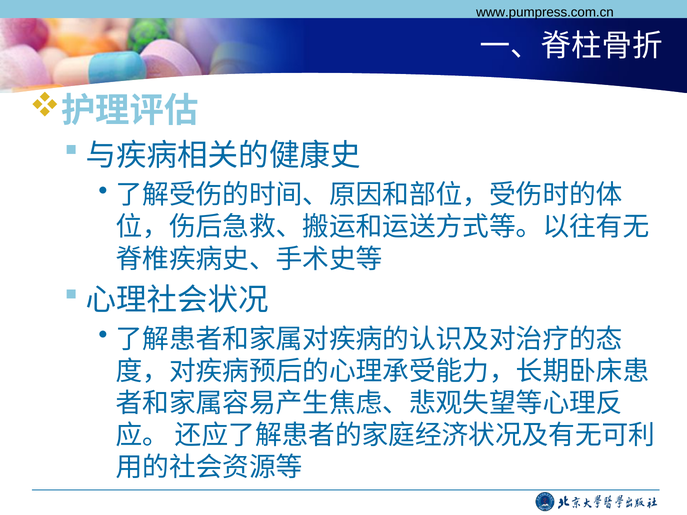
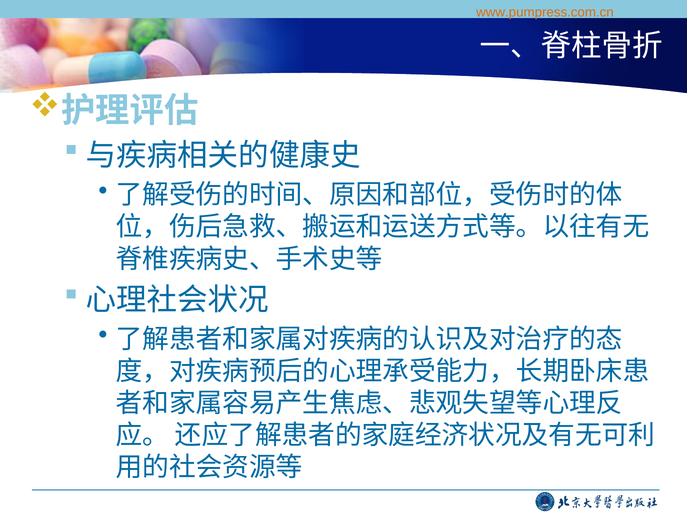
www.pumpress.com.cn colour: black -> orange (545, 12)
